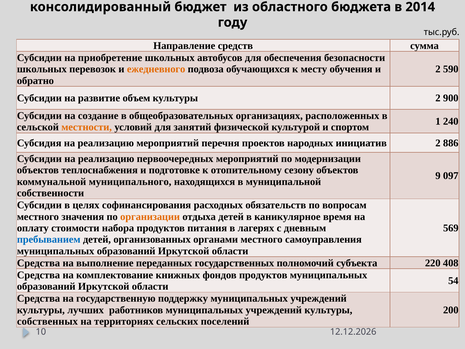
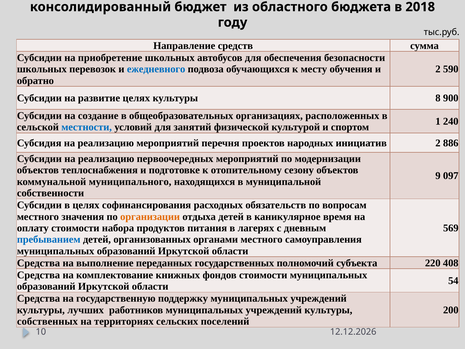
2014: 2014 -> 2018 (420, 7)
ежедневного colour: orange -> blue (156, 69)
развитие объем: объем -> целях (136, 98)
культуры 2: 2 -> 8 (438, 98)
местности colour: orange -> blue (87, 127)
фондов продуктов: продуктов -> стоимости (263, 275)
